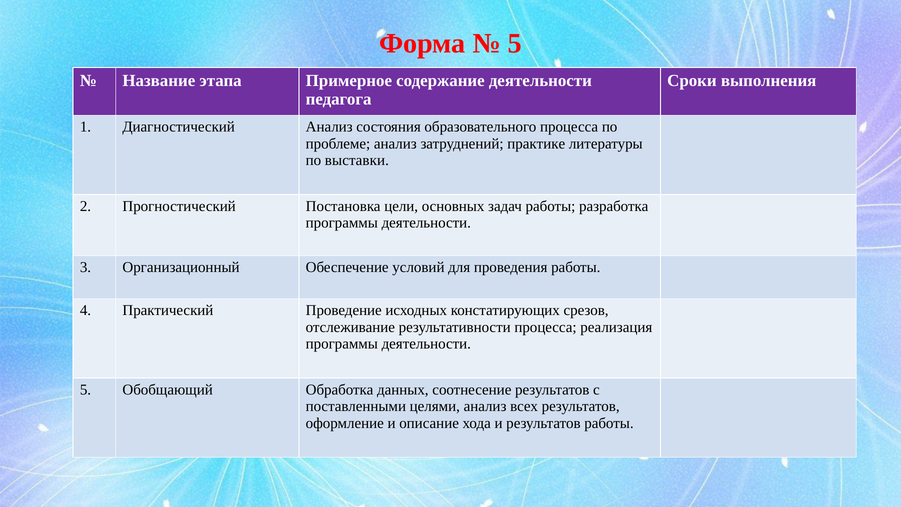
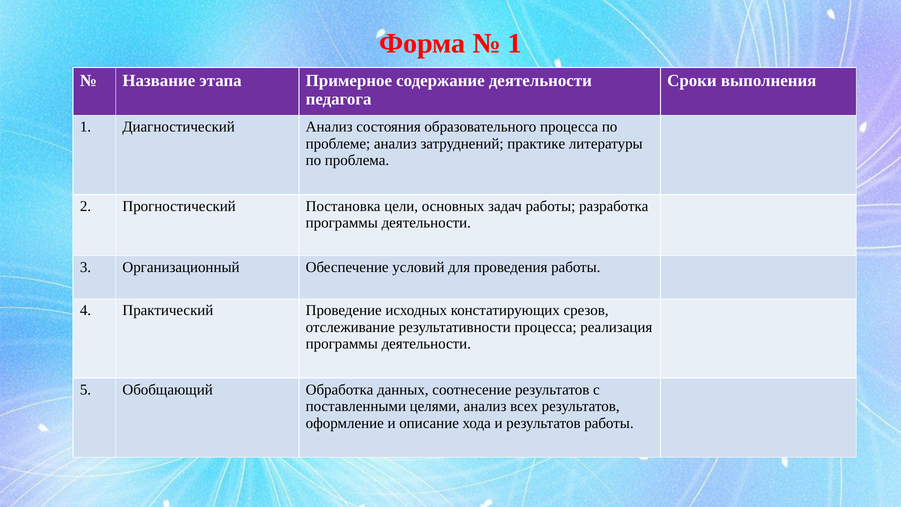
5: 5 -> 1 (515, 44)
выставки: выставки -> проблема (357, 160)
